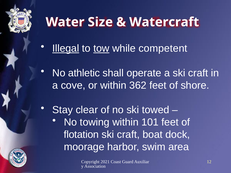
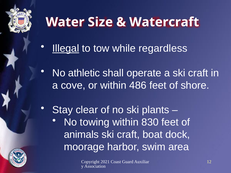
tow underline: present -> none (101, 48)
competent: competent -> regardless (163, 48)
362: 362 -> 486 (138, 85)
towed: towed -> plants (156, 110)
101: 101 -> 830 (150, 122)
flotation: flotation -> animals (81, 135)
